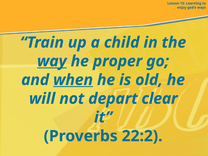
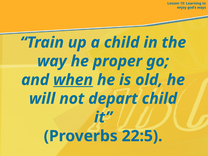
way underline: present -> none (52, 61)
depart clear: clear -> child (159, 99)
22:2: 22:2 -> 22:5 (142, 136)
